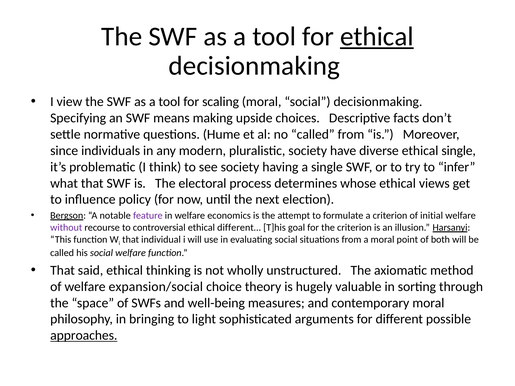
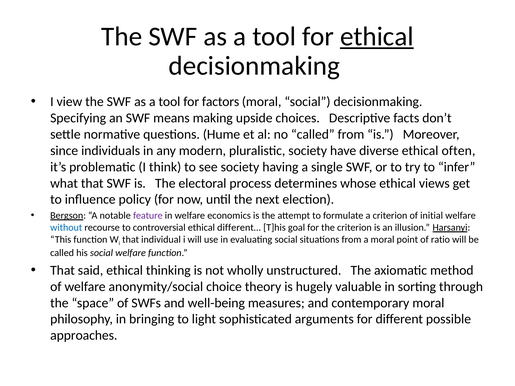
scaling: scaling -> factors (221, 102)
ethical single: single -> often (458, 151)
without colour: purple -> blue (66, 228)
both: both -> ratio (440, 240)
expansion/social: expansion/social -> anonymity/social (156, 287)
approaches underline: present -> none (84, 336)
